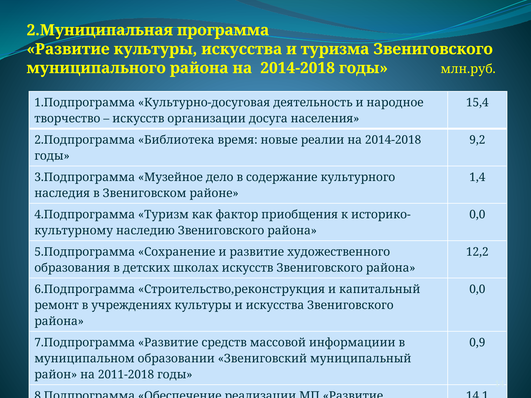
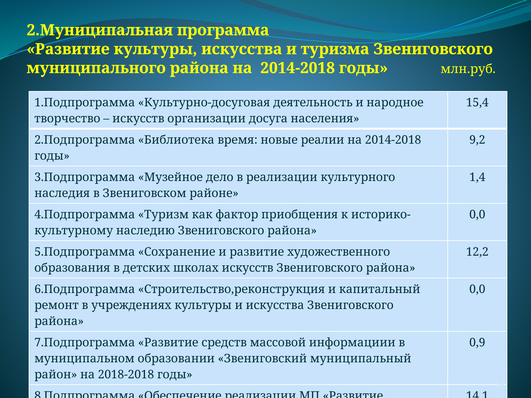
в содержание: содержание -> реализации (282, 177)
2011-2018: 2011-2018 -> 2018-2018 (126, 375)
